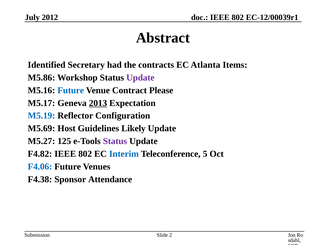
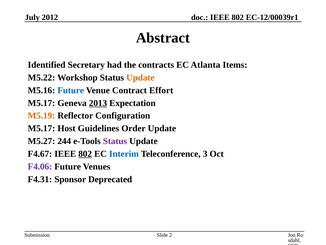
M5.86: M5.86 -> M5.22 (41, 77)
Update colour: purple -> orange (140, 77)
Please: Please -> Effort (161, 90)
M5.19 colour: blue -> orange (41, 115)
M5.69: M5.69 -> M5.17 (41, 128)
Likely: Likely -> Order (133, 128)
125: 125 -> 244 (64, 141)
F4.82: F4.82 -> F4.67 (40, 154)
802 underline: none -> present (85, 154)
5: 5 -> 3 (205, 154)
F4.06 colour: blue -> purple (40, 166)
F4.38: F4.38 -> F4.31 (40, 179)
Attendance: Attendance -> Deprecated (110, 179)
